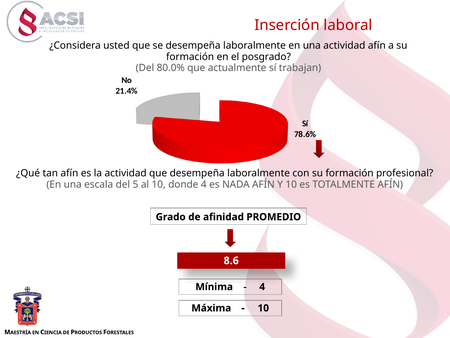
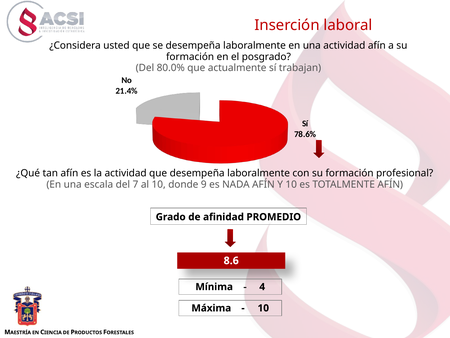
5: 5 -> 7 (135, 184)
donde 4: 4 -> 9 (204, 184)
